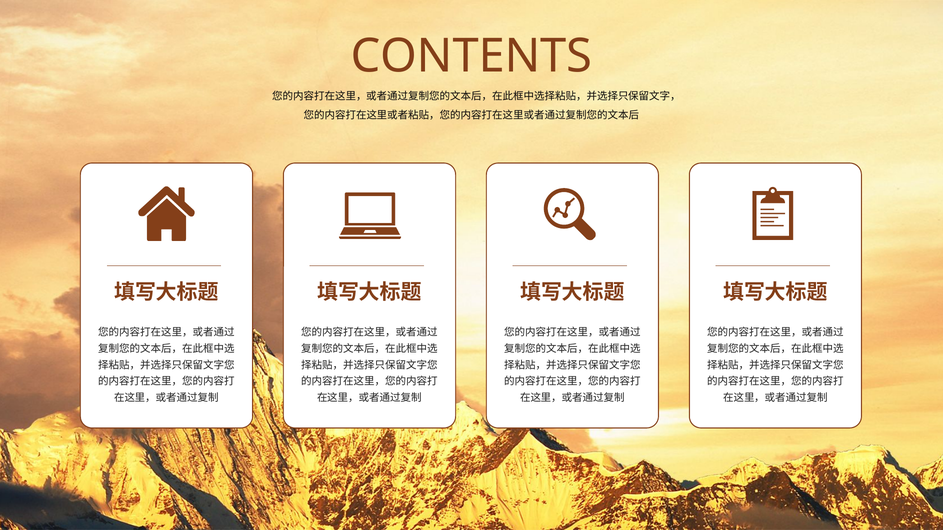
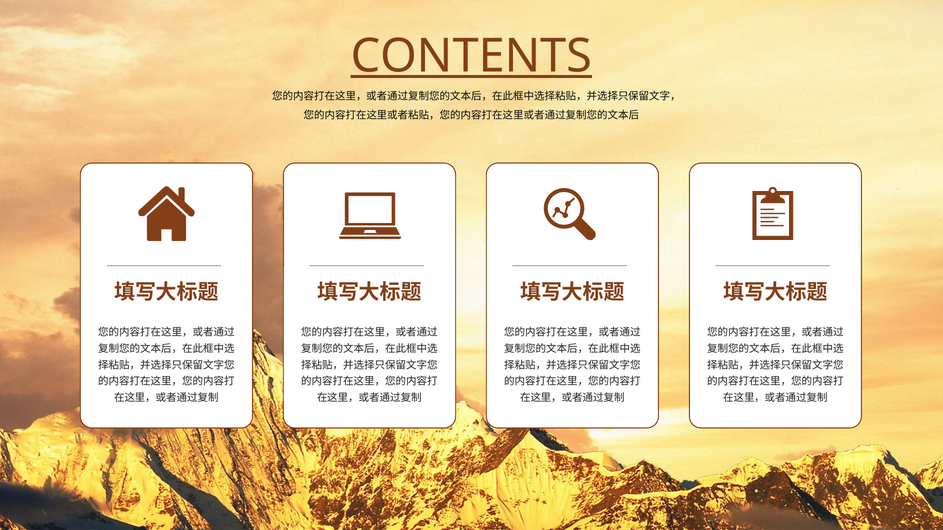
CONTENTS underline: none -> present (471, 56)
